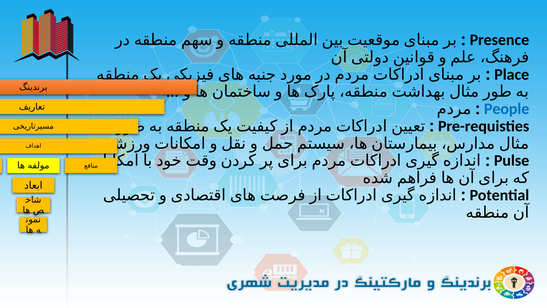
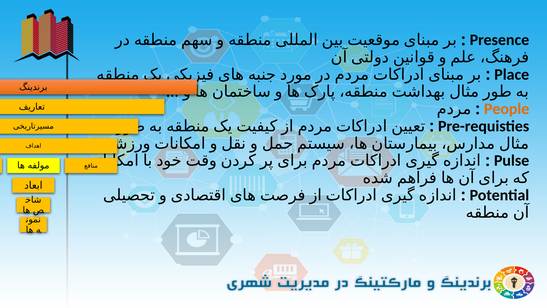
People colour: blue -> orange (507, 109)
